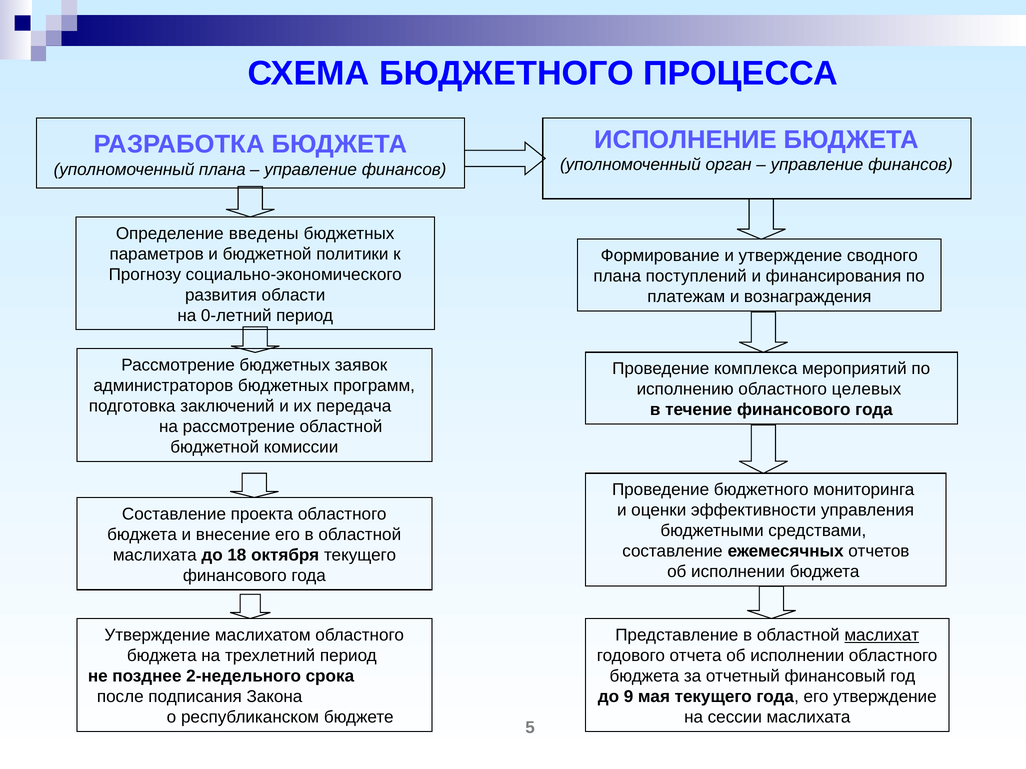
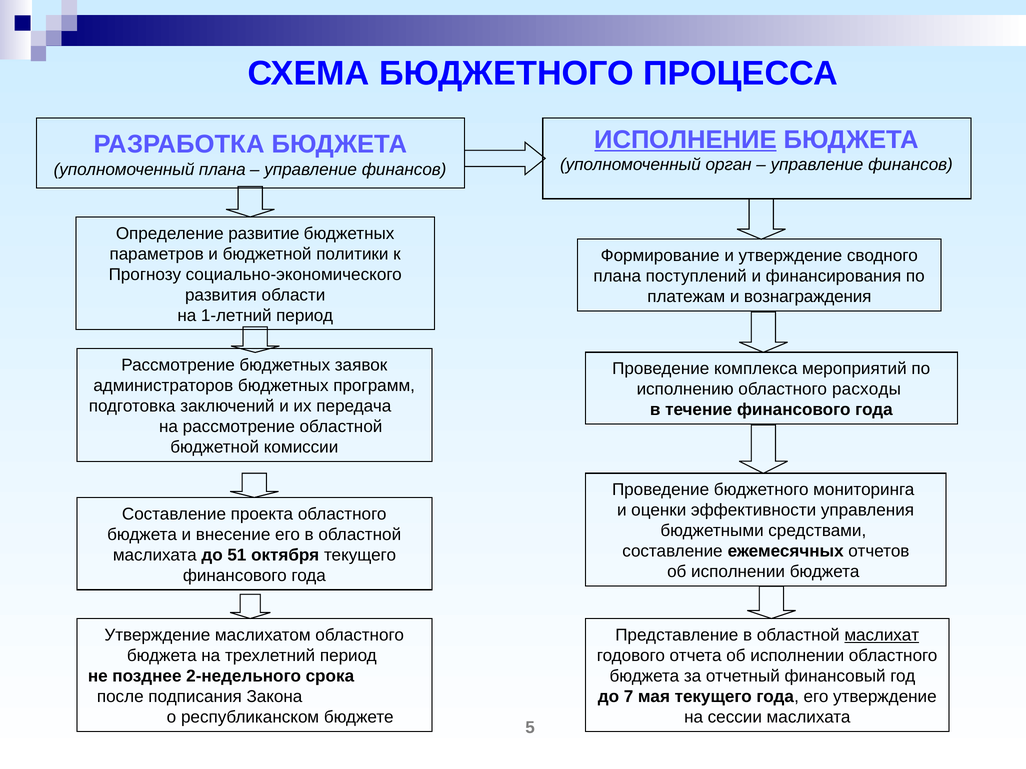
ИСПОЛНЕНИЕ underline: none -> present (685, 140)
введены: введены -> развитие (264, 234)
0-летний: 0-летний -> 1-летний (236, 316)
целевых: целевых -> расходы (866, 390)
18: 18 -> 51 (237, 555)
9: 9 -> 7 (629, 697)
